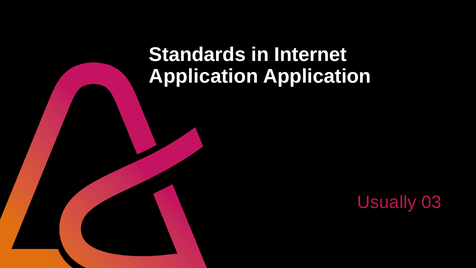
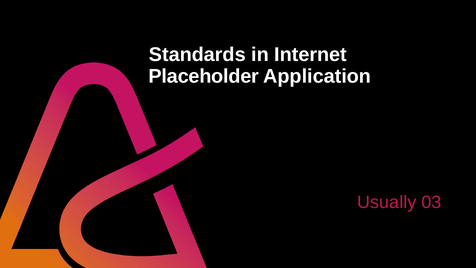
Application: Application -> Placeholder (204, 76)
